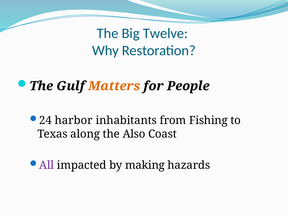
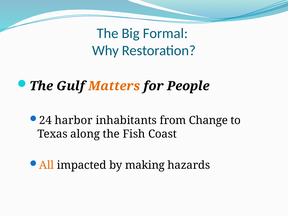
Twelve: Twelve -> Formal (165, 33)
Fishing: Fishing -> Change (208, 120)
Also: Also -> Fish (134, 134)
All colour: purple -> orange (47, 165)
